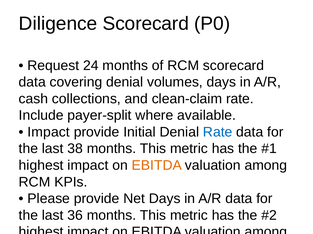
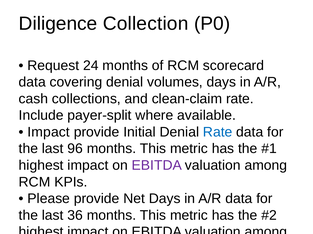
Diligence Scorecard: Scorecard -> Collection (146, 24)
38: 38 -> 96 (75, 149)
EBITDA colour: orange -> purple (157, 166)
